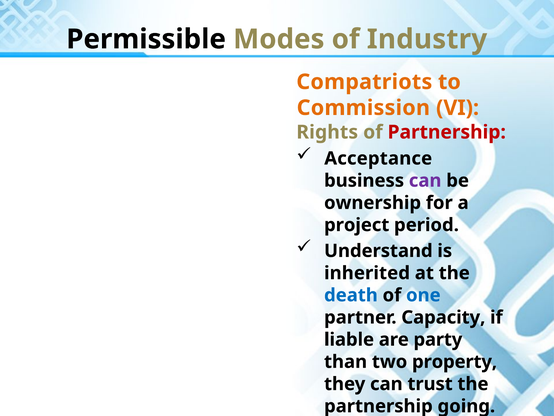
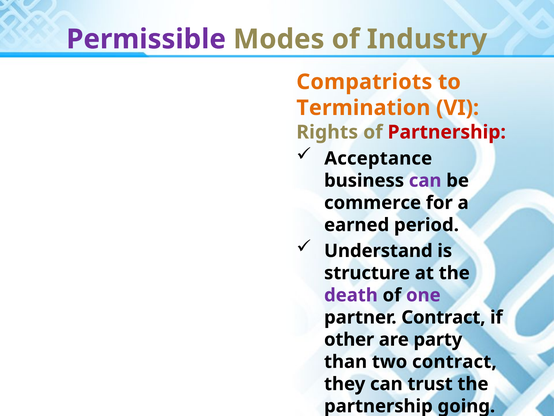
Permissible colour: black -> purple (146, 39)
Commission: Commission -> Termination (363, 108)
ownership: ownership -> commerce (373, 203)
project: project -> earned (357, 225)
inherited: inherited -> structure (367, 273)
death colour: blue -> purple (351, 295)
one colour: blue -> purple (423, 295)
partner Capacity: Capacity -> Contract (443, 317)
liable: liable -> other (349, 339)
two property: property -> contract (454, 361)
